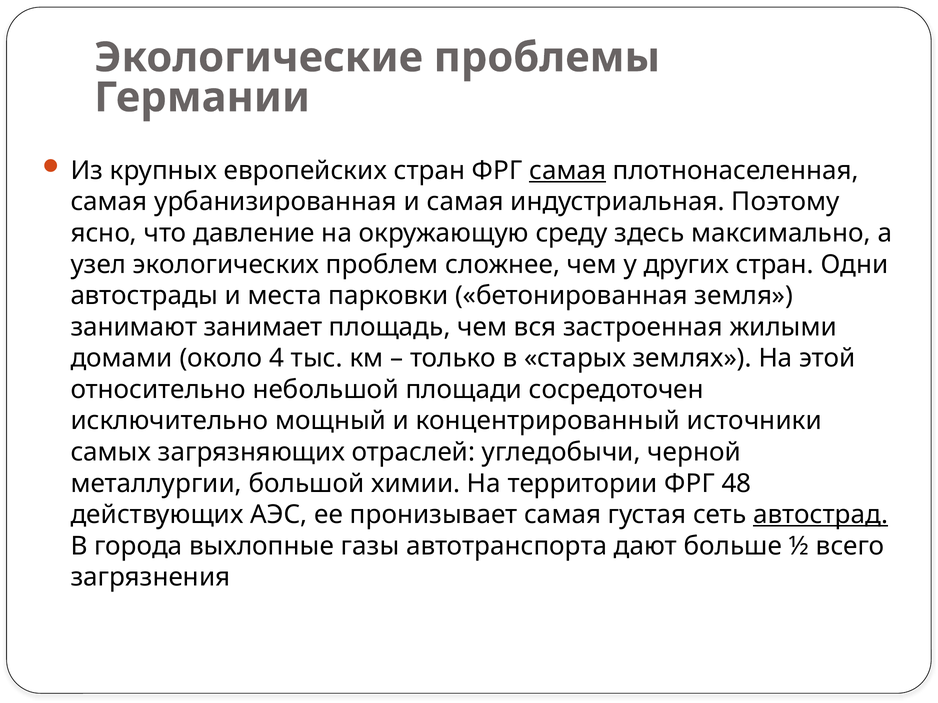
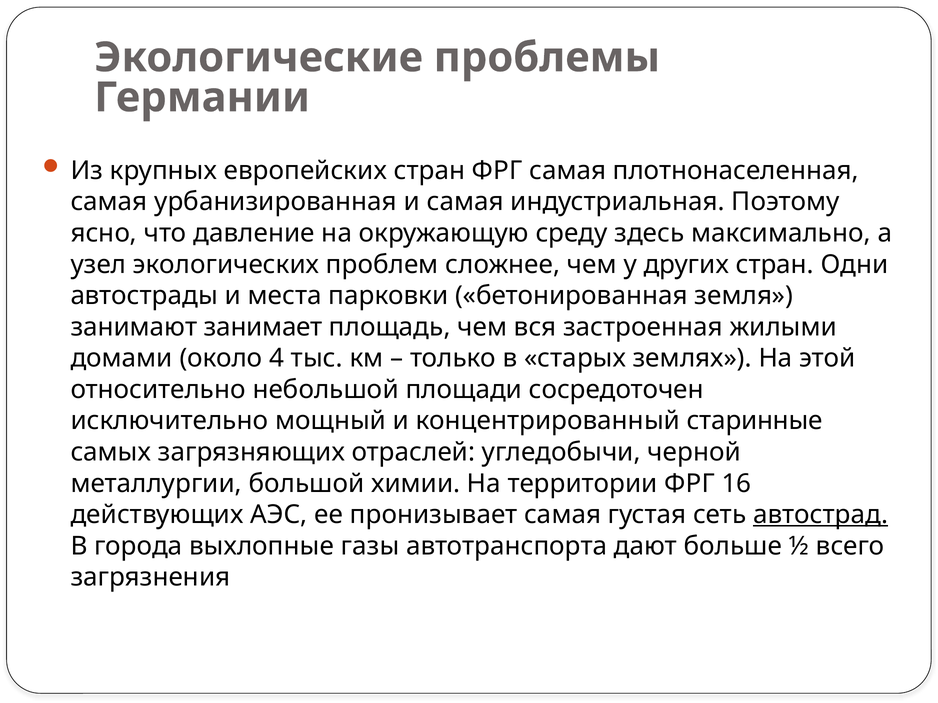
самая underline: present -> none (568, 171)
источники: источники -> старинные (755, 421)
48: 48 -> 16 (736, 484)
